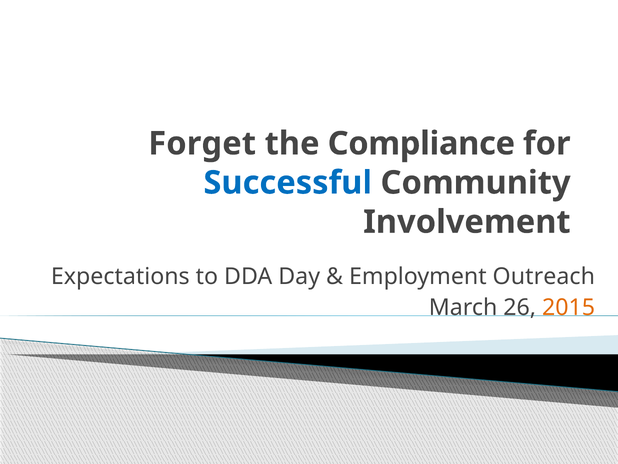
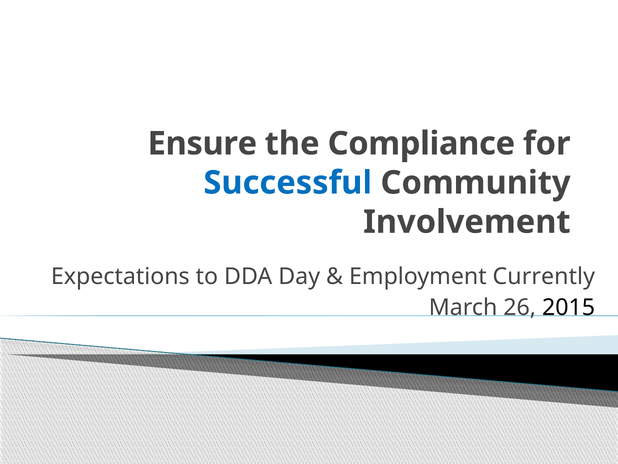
Forget: Forget -> Ensure (202, 143)
Outreach: Outreach -> Currently (544, 276)
2015 colour: orange -> black (569, 307)
